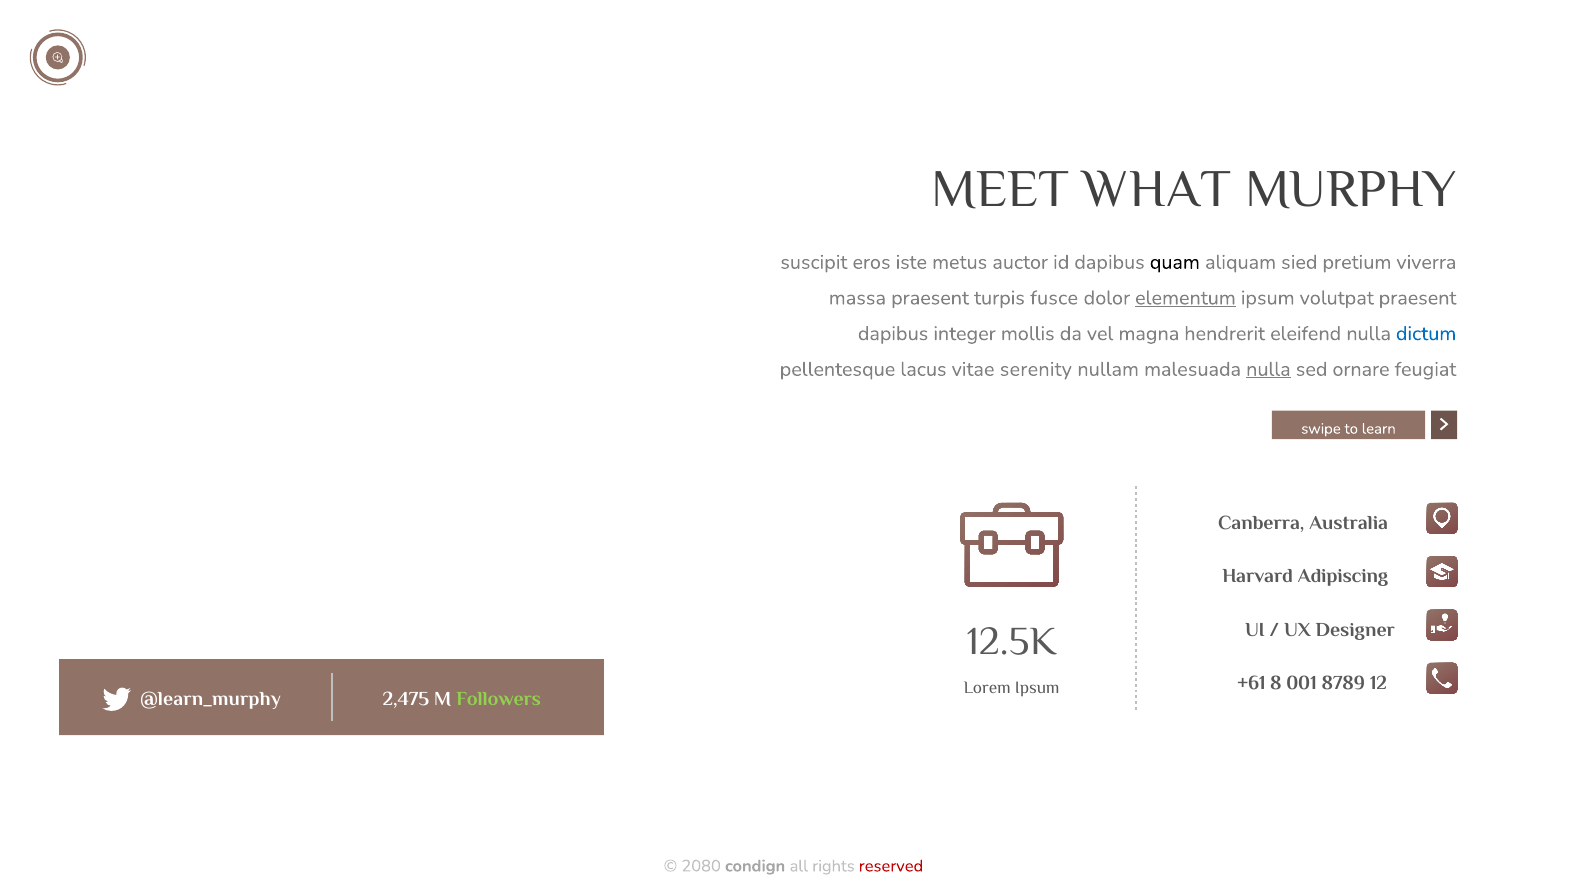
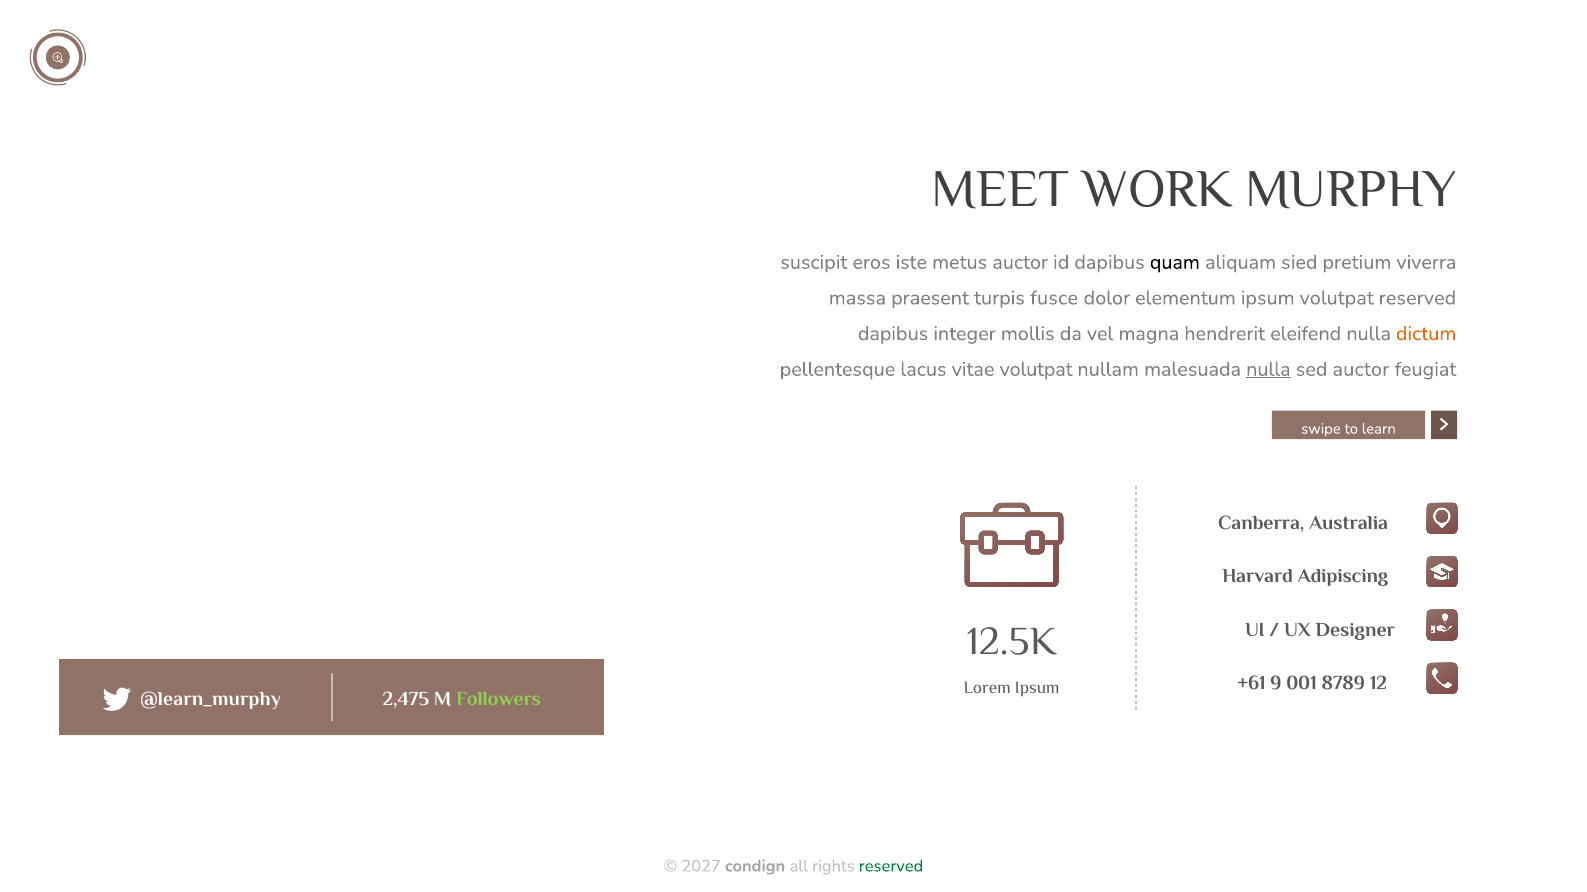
WHAT: WHAT -> WORK (1158, 189)
elementum underline: present -> none (1185, 298)
volutpat praesent: praesent -> reserved (1417, 298)
dictum colour: blue -> orange (1426, 334)
vitae serenity: serenity -> volutpat (1036, 370)
sed ornare: ornare -> auctor (1361, 370)
8: 8 -> 9 (1276, 684)
2080: 2080 -> 2027 (701, 867)
reserved colour: red -> green (891, 867)
